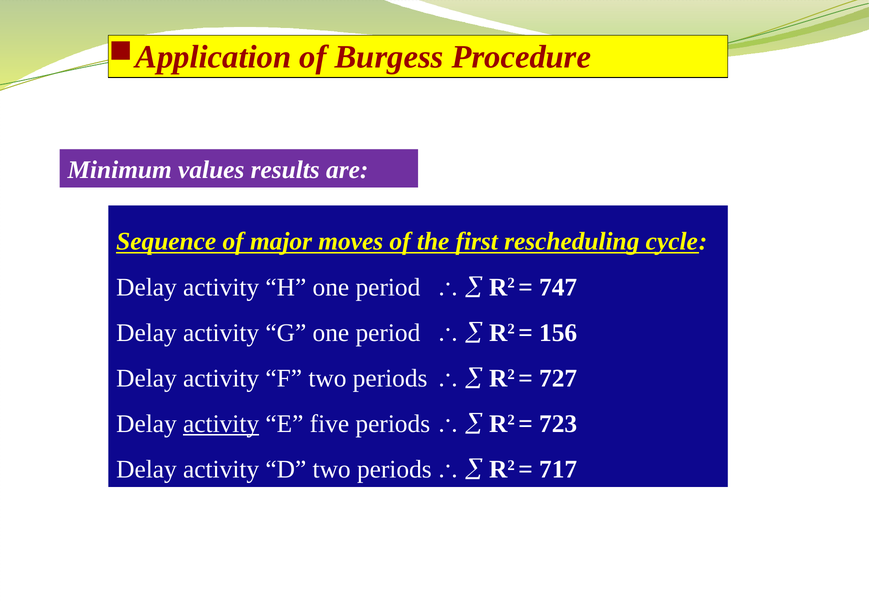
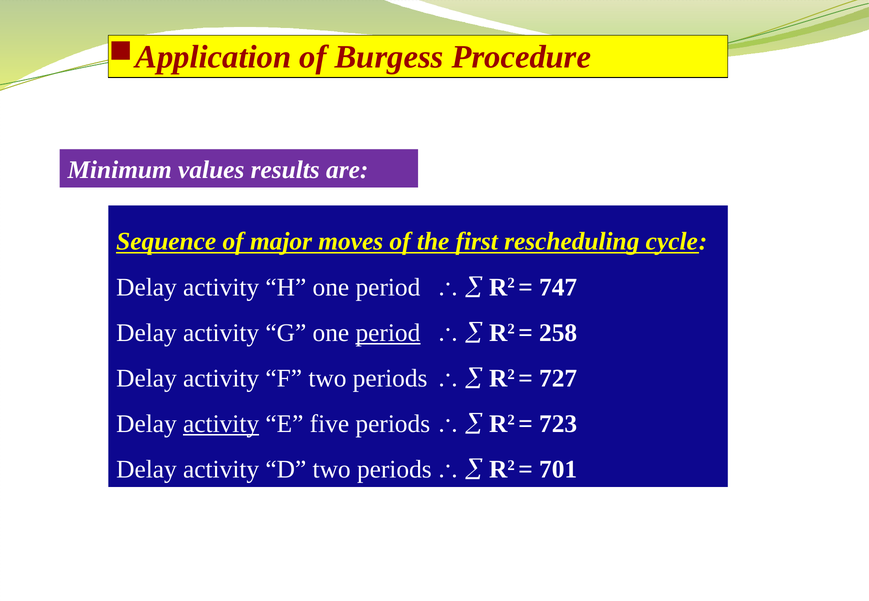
period underline: none -> present (388, 333)
156: 156 -> 258 (558, 333)
717: 717 -> 701 (558, 470)
